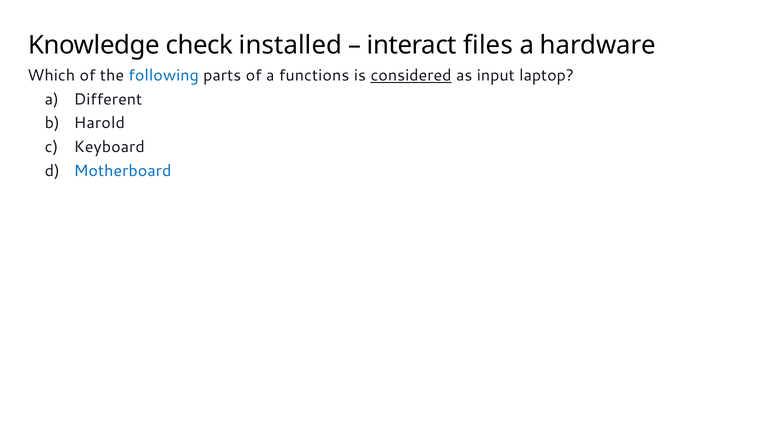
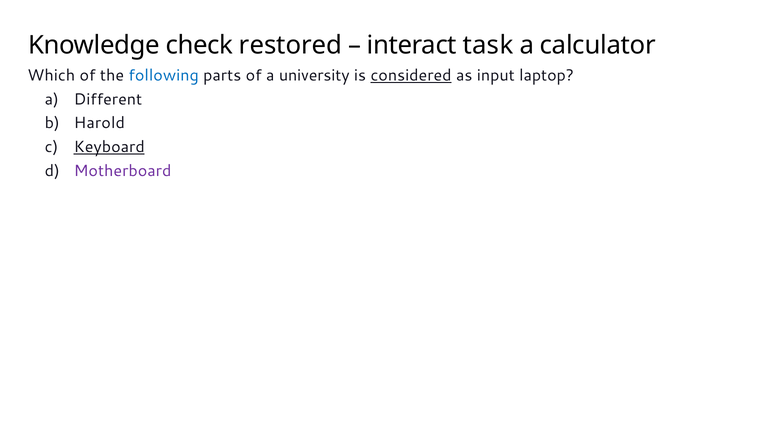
installed: installed -> restored (291, 45)
files: files -> task (488, 45)
hardware: hardware -> calculator (598, 45)
functions: functions -> university (314, 75)
Keyboard underline: none -> present (109, 147)
Motherboard colour: blue -> purple (123, 171)
